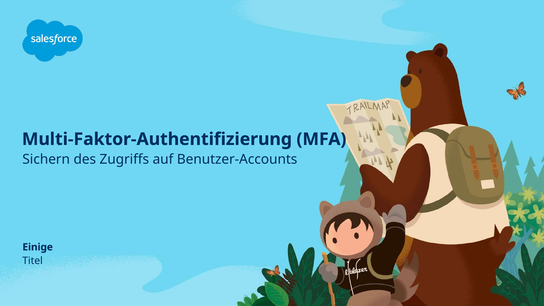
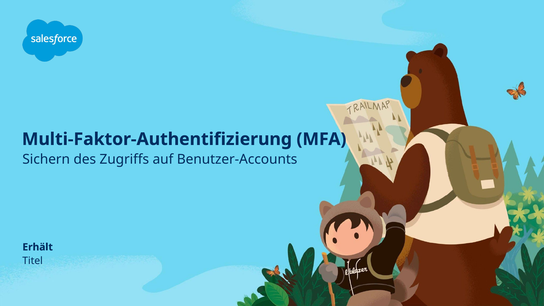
Einige: Einige -> Erhält (38, 247)
